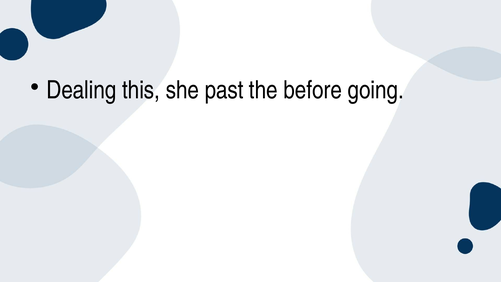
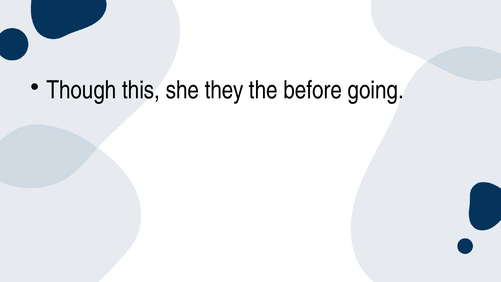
Dealing: Dealing -> Though (81, 90)
past: past -> they (224, 90)
